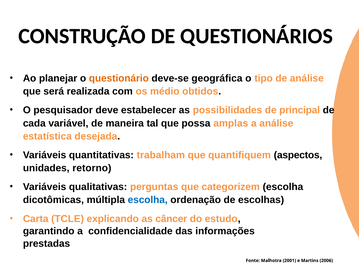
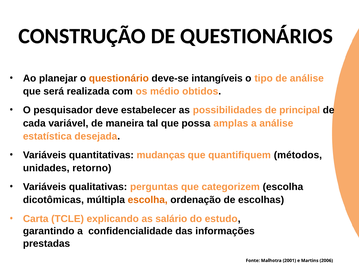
geográfica: geográfica -> intangíveis (217, 78)
trabalham: trabalham -> mudanças (161, 155)
aspectos: aspectos -> métodos (298, 155)
escolha colour: blue -> orange (148, 200)
câncer: câncer -> salário (171, 219)
